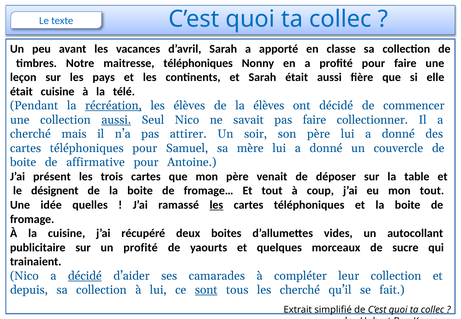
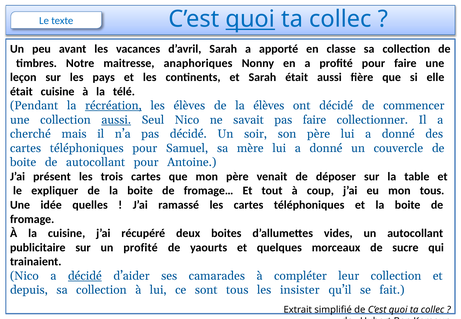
quoi underline: none -> present (250, 19)
maitresse téléphoniques: téléphoniques -> anaphoriques (198, 63)
pas attirer: attirer -> décidé (188, 134)
de affirmative: affirmative -> autocollant (96, 163)
désignent: désignent -> expliquer (55, 191)
mon tout: tout -> tous (432, 191)
les underline: present -> none (216, 205)
sont underline: present -> none (206, 290)
les cherché: cherché -> insister (300, 290)
